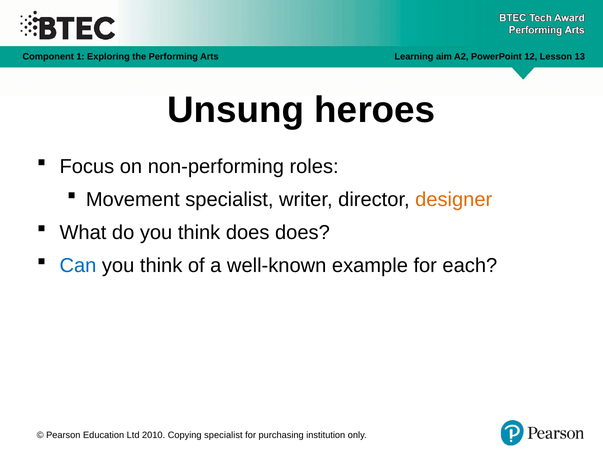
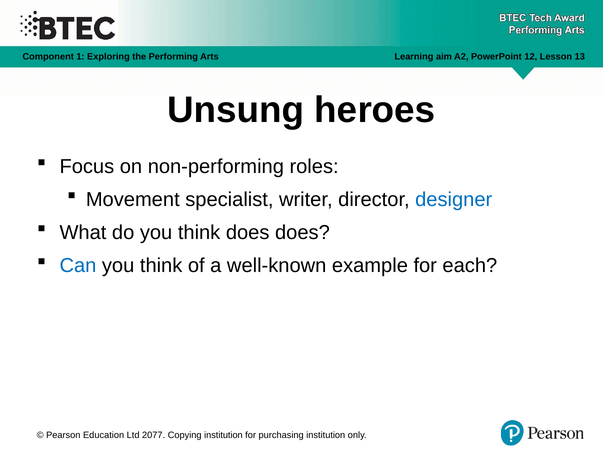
designer colour: orange -> blue (454, 199)
2010: 2010 -> 2077 (154, 435)
Copying specialist: specialist -> institution (223, 435)
